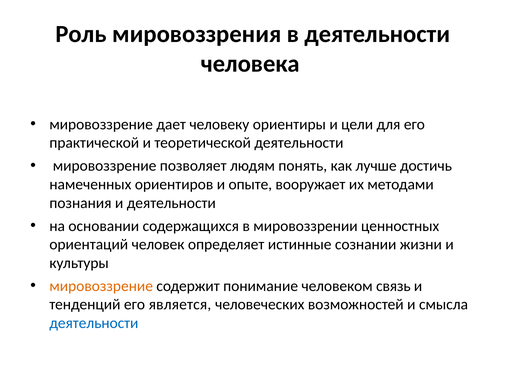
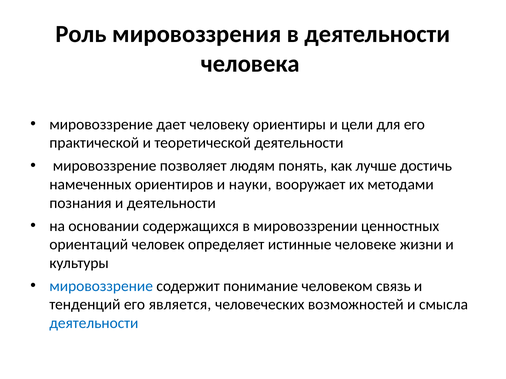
опыте: опыте -> науки (250, 185)
сознании: сознании -> человеке (366, 245)
мировоззрение colour: orange -> blue (101, 286)
